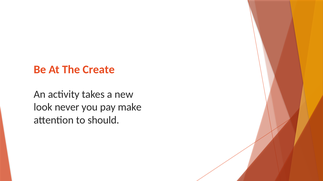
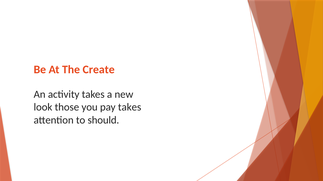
never: never -> those (67, 108)
pay make: make -> takes (130, 108)
